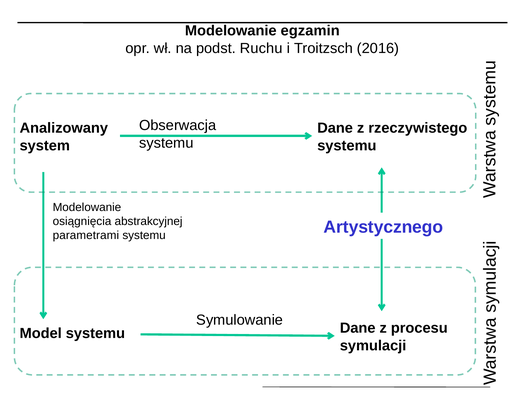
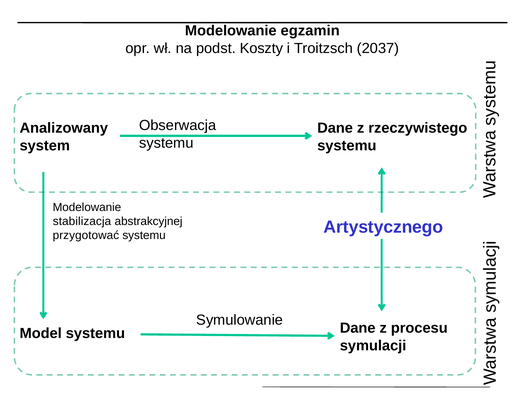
Ruchu: Ruchu -> Koszty (261, 48)
2016: 2016 -> 2037 (378, 48)
osiągnięcia: osiągnięcia -> stabilizacja (82, 221)
parametrami: parametrami -> przygotować (86, 235)
